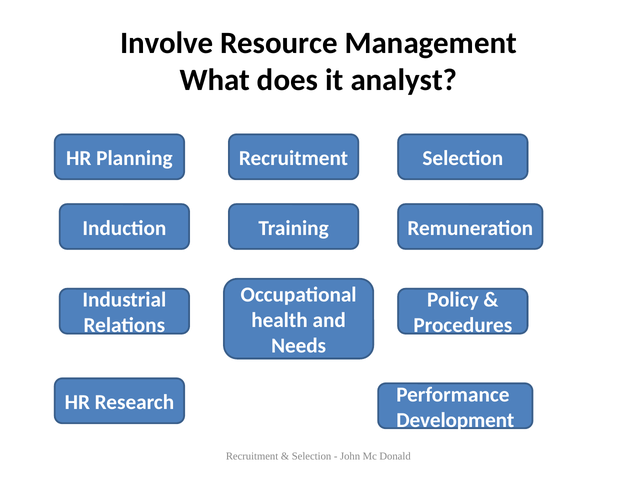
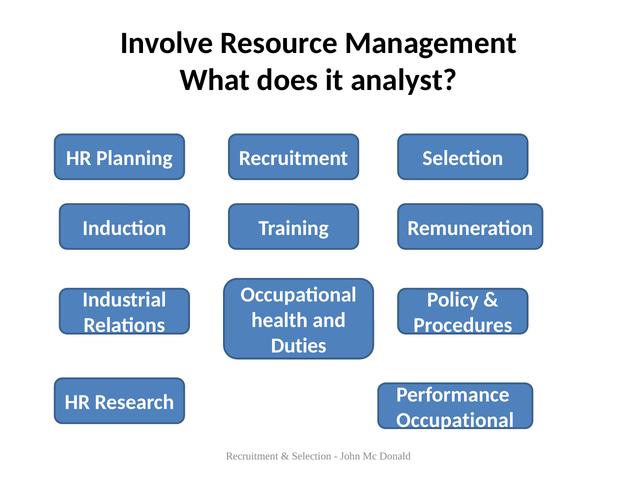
Needs: Needs -> Duties (299, 345)
Development: Development -> Occupational (455, 420)
